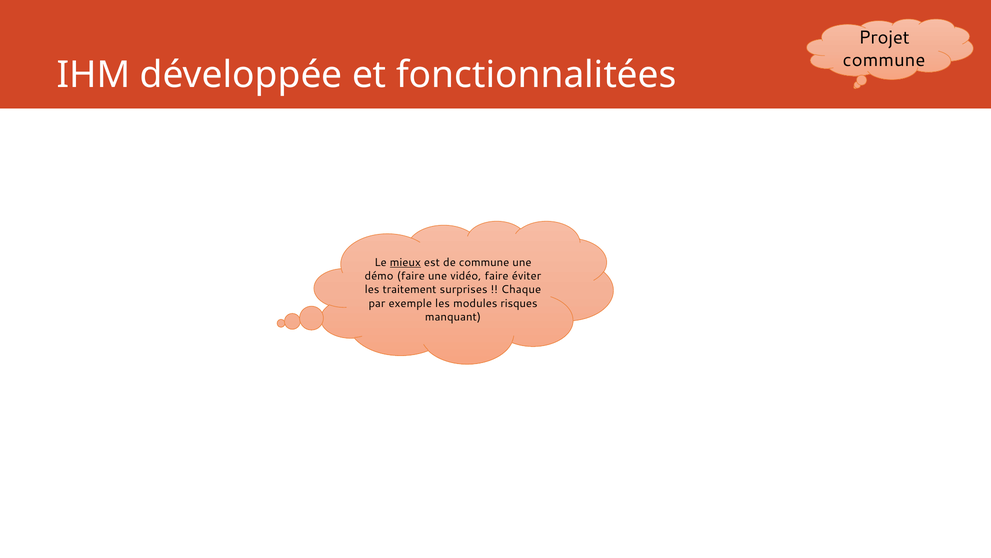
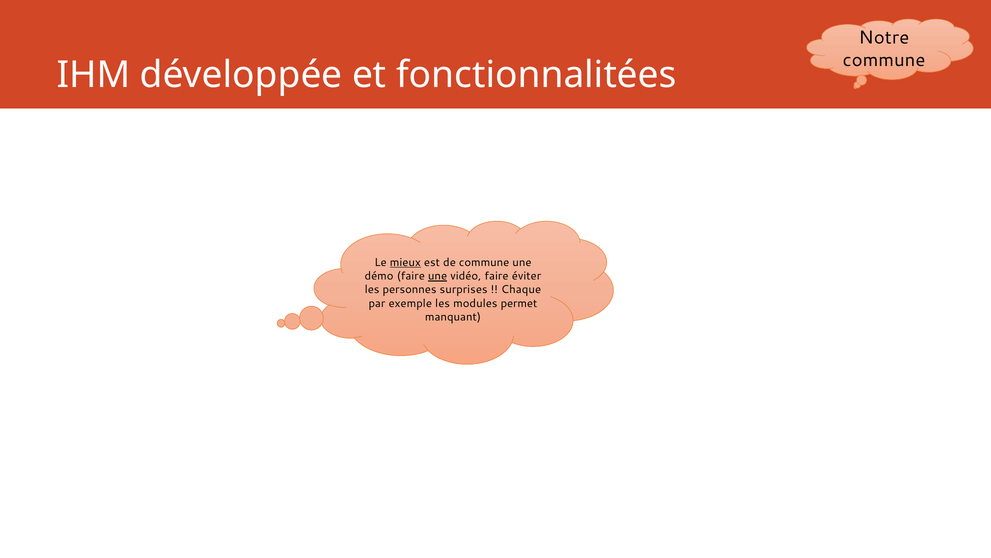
Projet: Projet -> Notre (884, 38)
une underline: none -> present (438, 276)
traitement: traitement -> personnes (410, 289)
risques: risques -> permet (519, 303)
